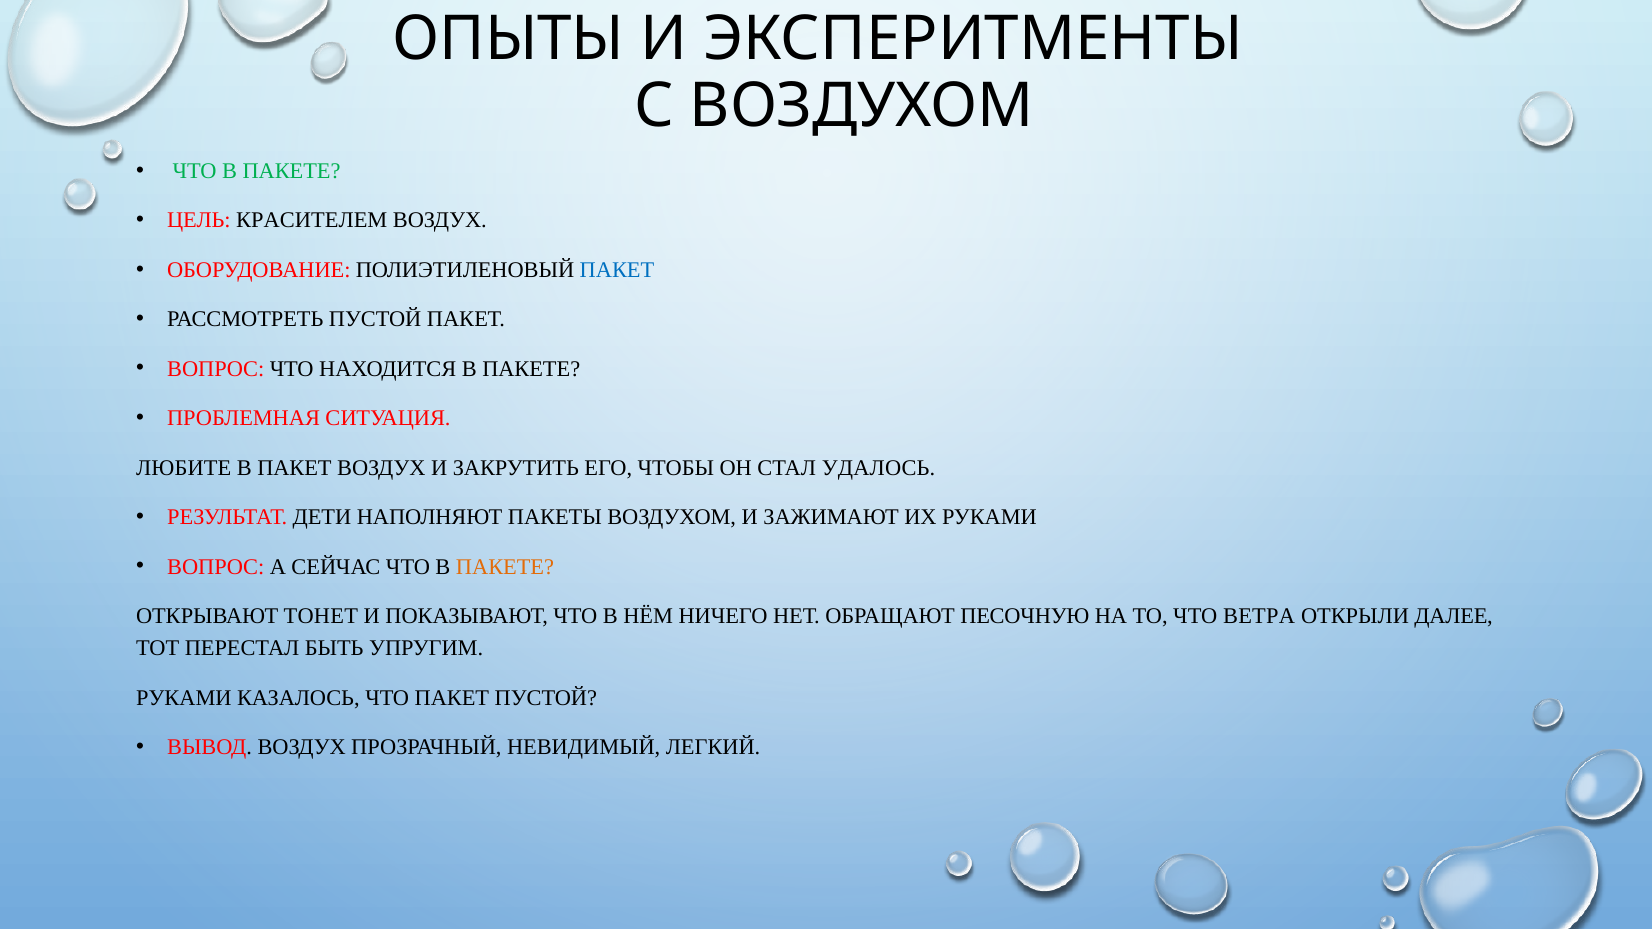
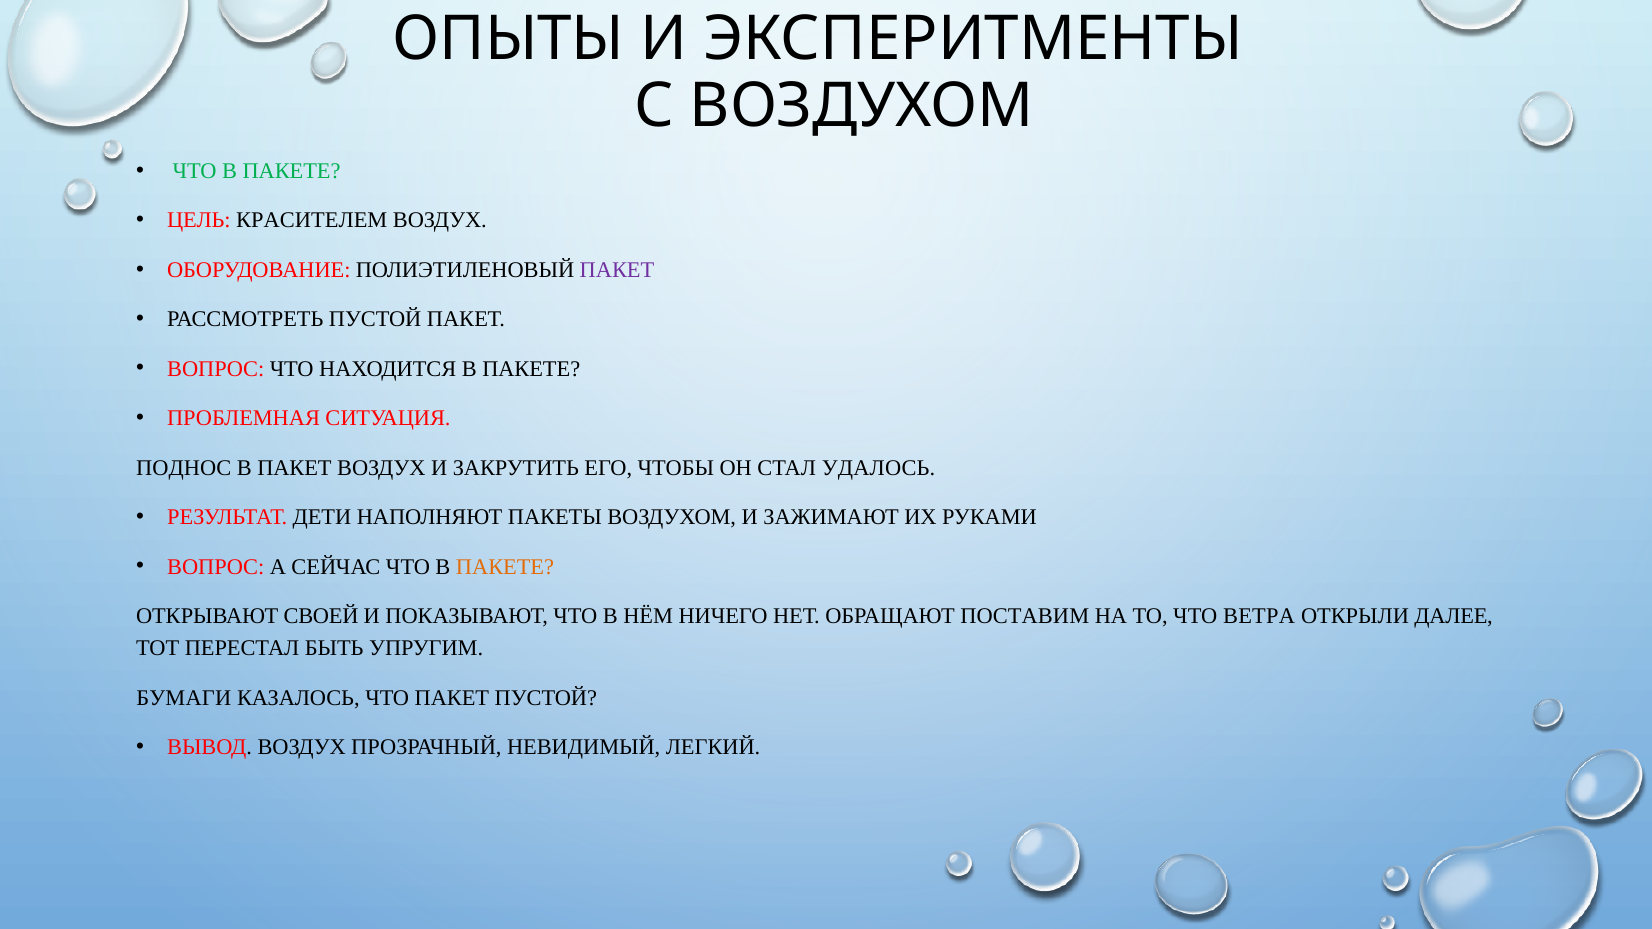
ПАКЕТ colour: blue -> purple (617, 270)
ЛЮБИТЕ: ЛЮБИТЕ -> ПОДНОС (184, 468)
ТОНЕТ: ТОНЕТ -> СВОЕЙ (321, 616)
ПЕСОЧНУЮ: ПЕСОЧНУЮ -> ПОСТАВИМ (1025, 616)
РУКАМИ: РУКАМИ -> БУМАГИ (184, 698)
